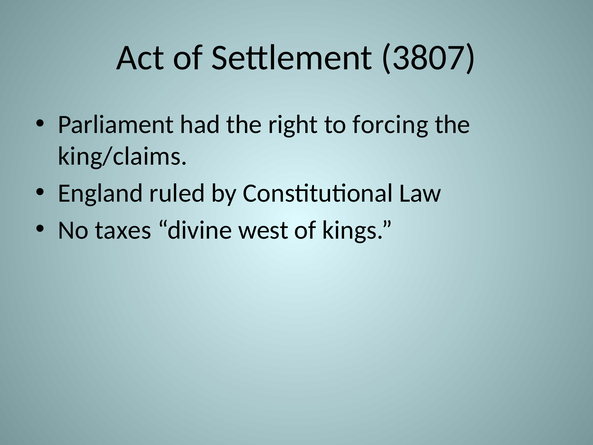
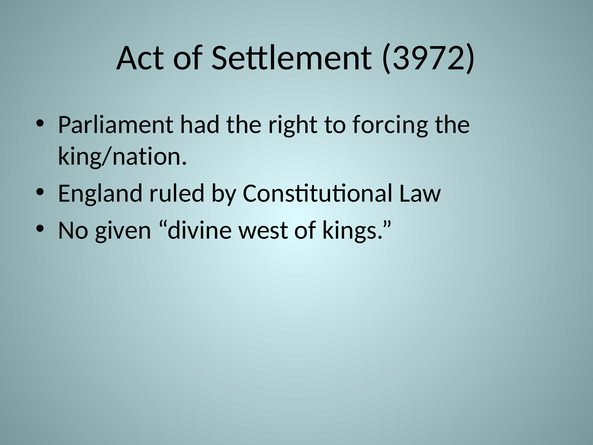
3807: 3807 -> 3972 (428, 57)
king/claims: king/claims -> king/nation (123, 156)
taxes: taxes -> given (123, 230)
